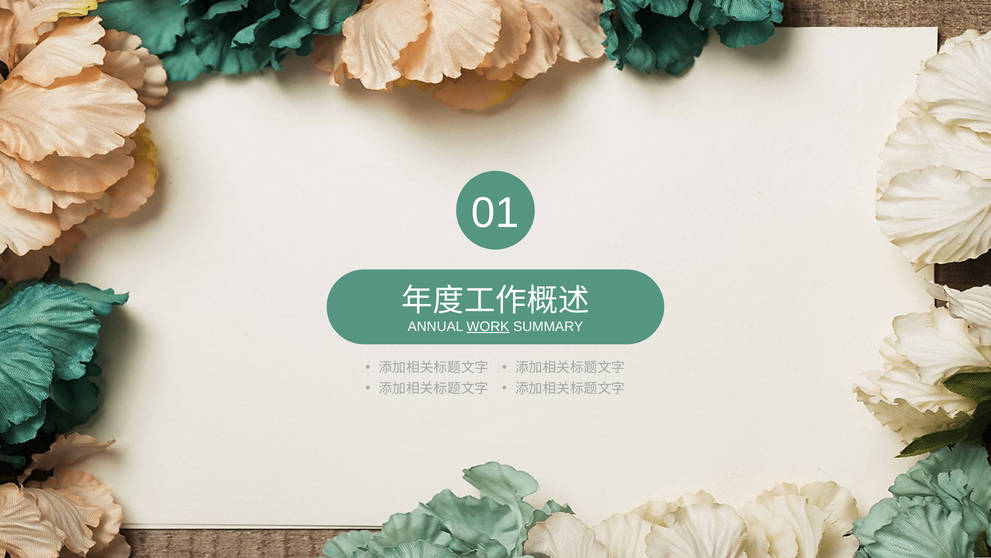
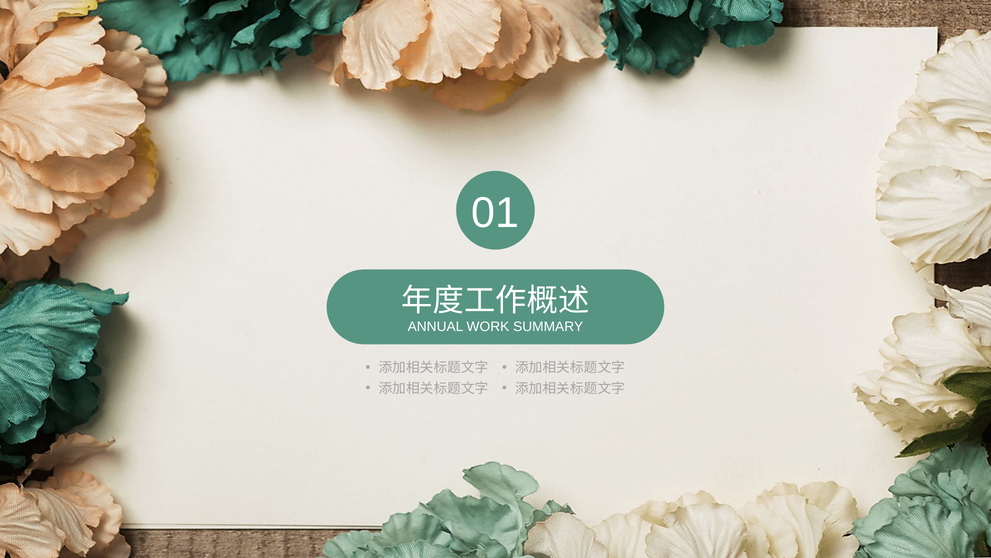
WORK underline: present -> none (488, 326)
